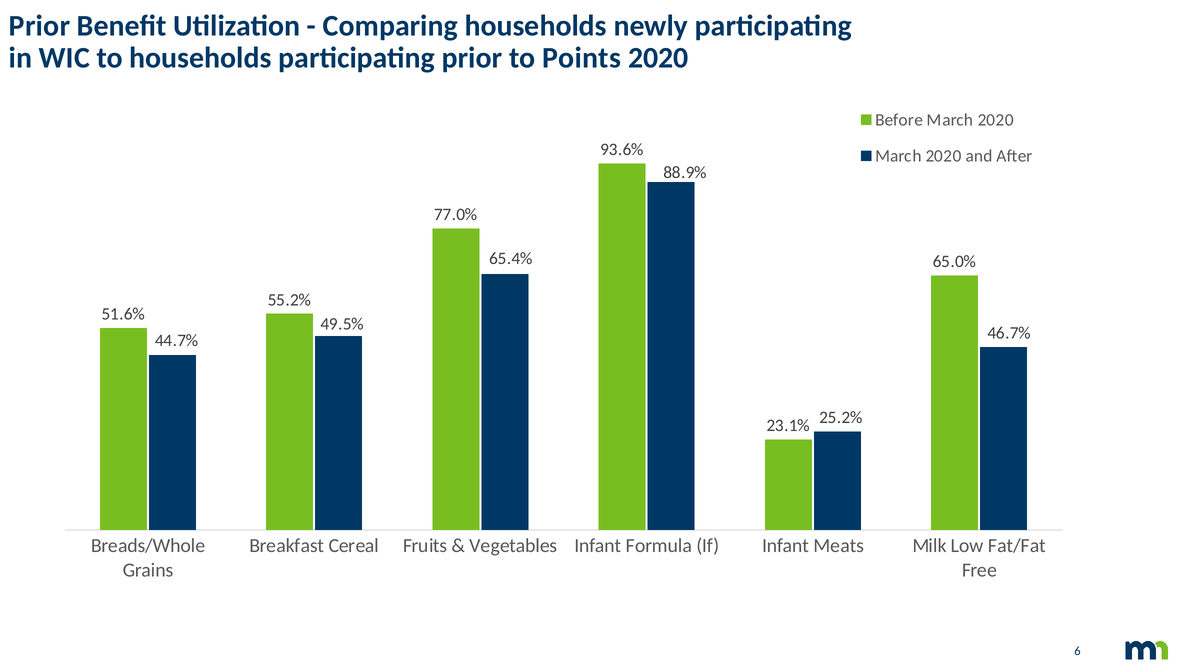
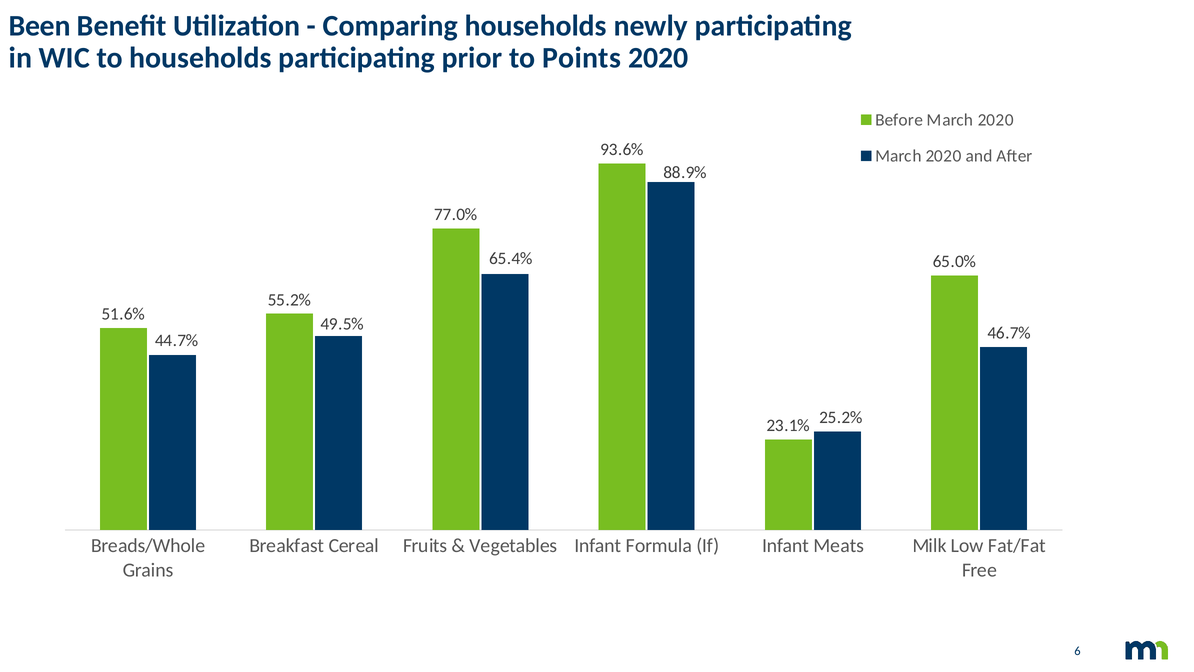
Prior: Prior -> Been (40, 26)
